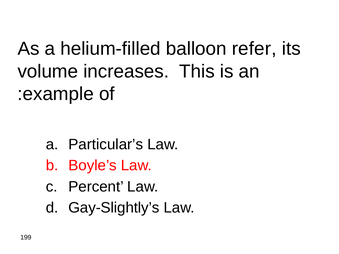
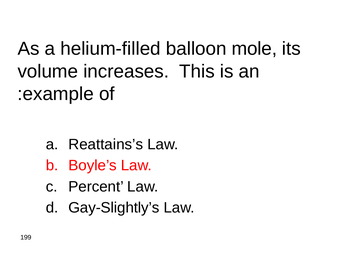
refer: refer -> mole (254, 49)
Particular’s: Particular’s -> Reattains’s (106, 145)
